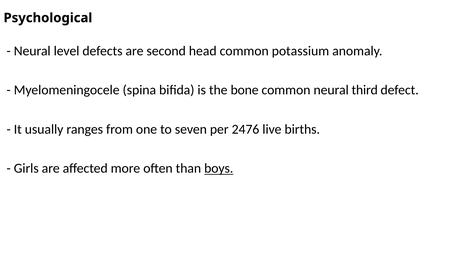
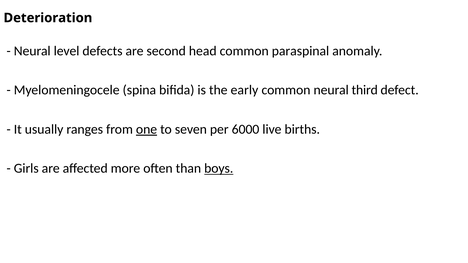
Psychological: Psychological -> Deterioration (48, 18)
potassium: potassium -> paraspinal (300, 51)
bone: bone -> early (244, 90)
one underline: none -> present (147, 129)
2476: 2476 -> 6000 (246, 129)
